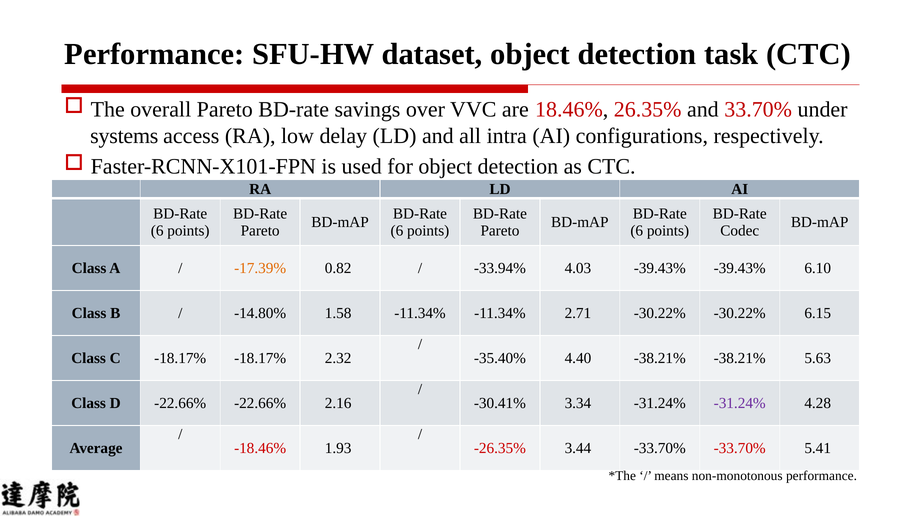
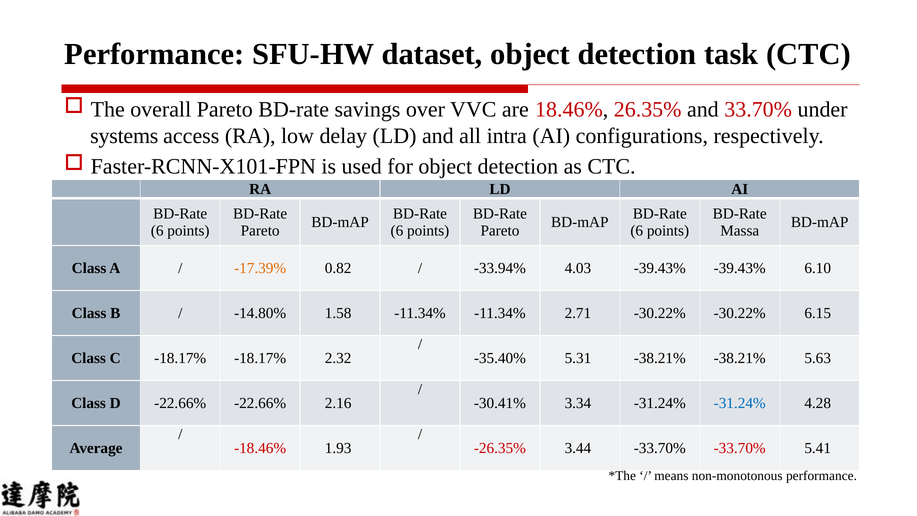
Codec: Codec -> Massa (740, 230)
4.40: 4.40 -> 5.31 (578, 358)
-31.24% colour: purple -> blue (740, 403)
